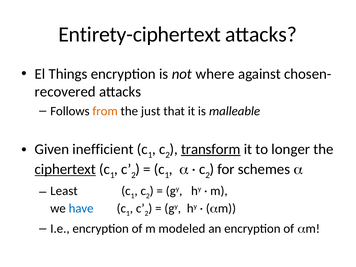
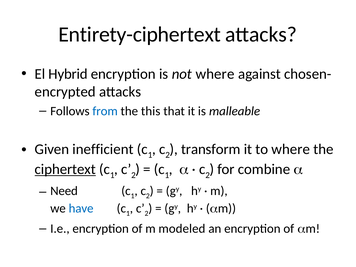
Things: Things -> Hybrid (68, 74)
recovered: recovered -> encrypted (65, 92)
from colour: orange -> blue (105, 111)
just: just -> this (151, 111)
transform underline: present -> none (211, 149)
to longer: longer -> where (291, 149)
schemes: schemes -> combine (264, 169)
Least: Least -> Need (64, 191)
